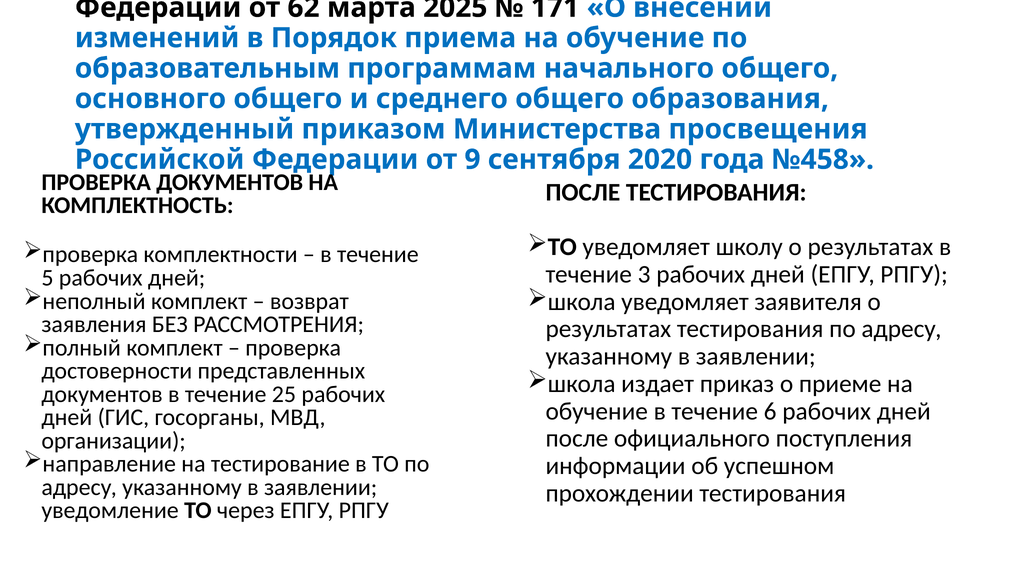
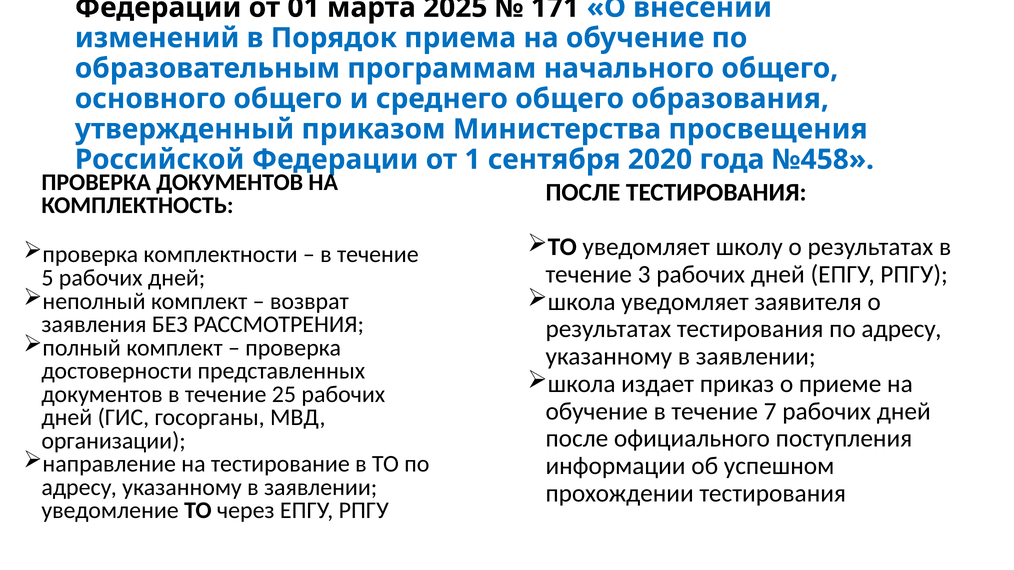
62: 62 -> 01 (304, 8)
9: 9 -> 1 (472, 160)
6: 6 -> 7 (770, 411)
